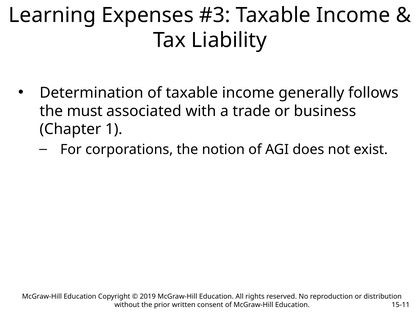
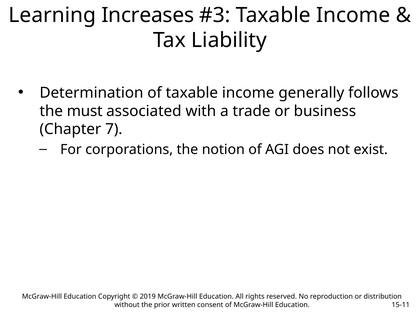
Expenses: Expenses -> Increases (148, 15)
1: 1 -> 7 (114, 129)
